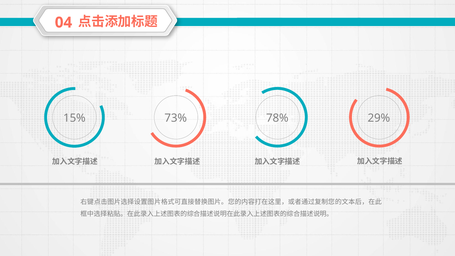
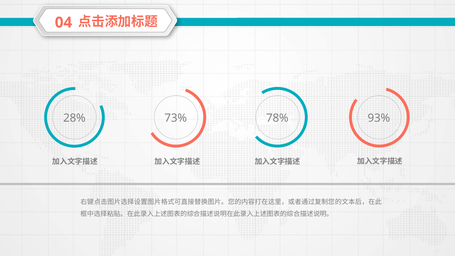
15%: 15% -> 28% (74, 118)
29%: 29% -> 93% (379, 118)
